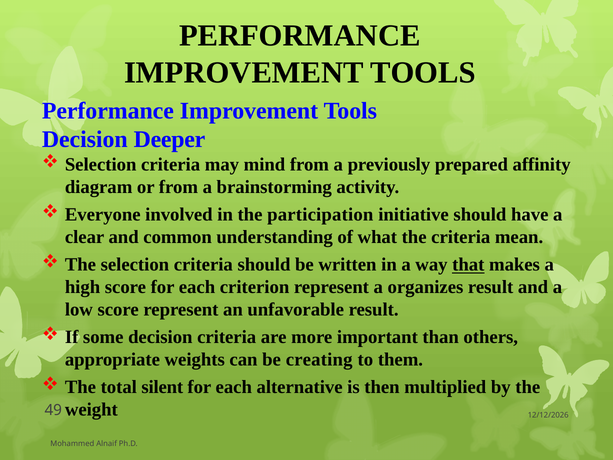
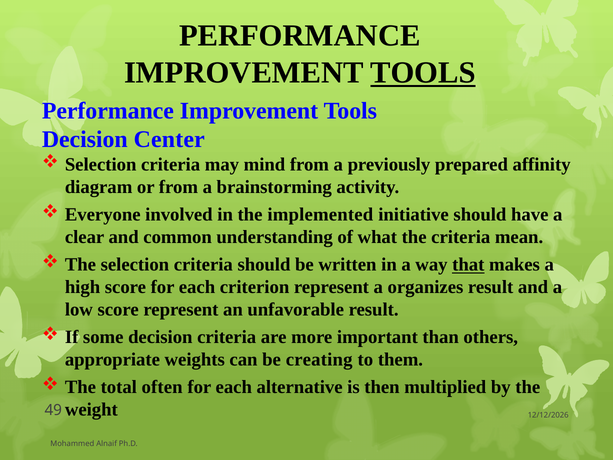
TOOLS underline: none -> present (423, 73)
Deeper: Deeper -> Center (169, 139)
participation: participation -> implemented (320, 215)
silent: silent -> often (162, 387)
